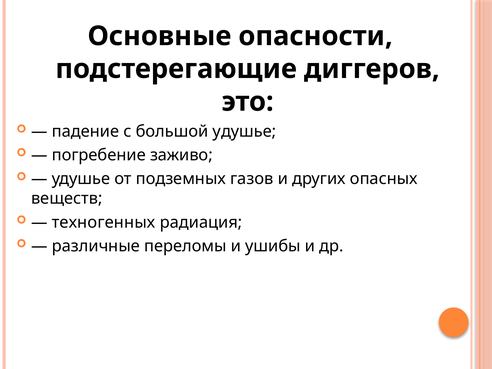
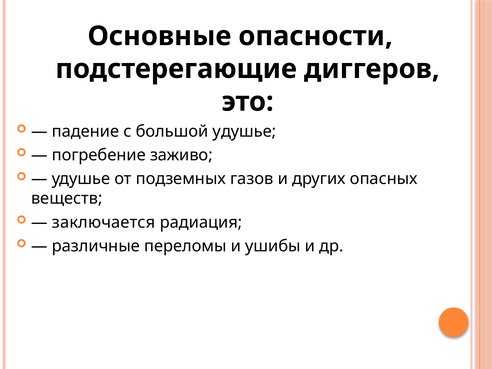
техногенных: техногенных -> заключается (104, 222)
